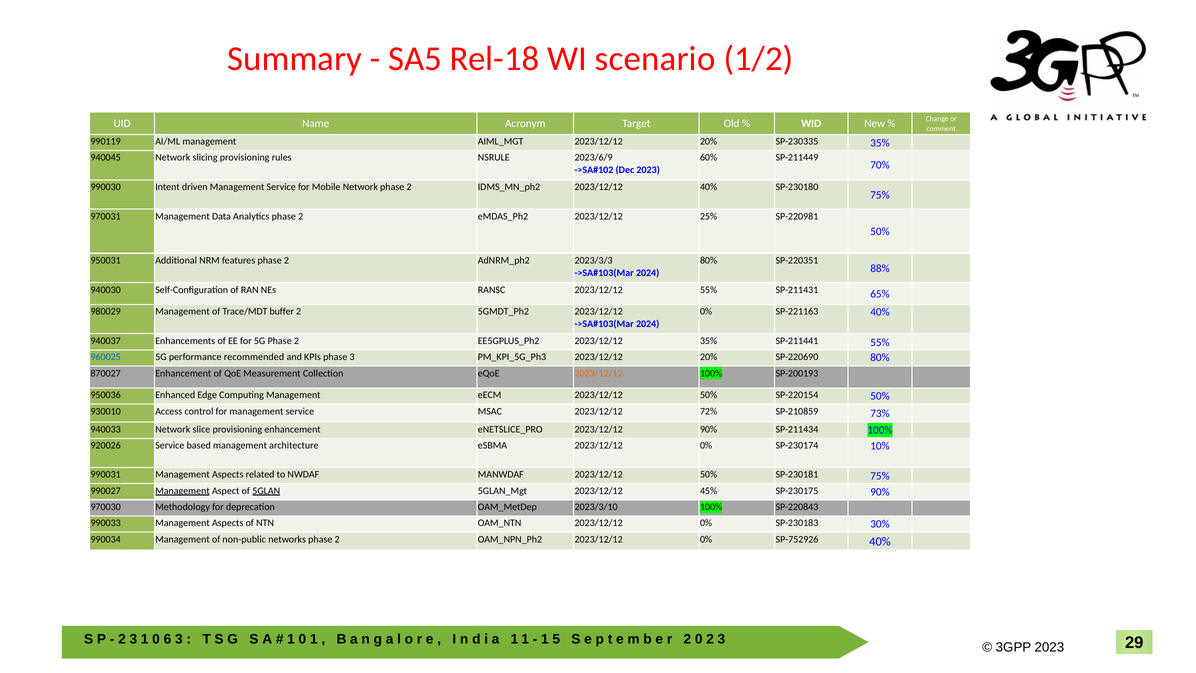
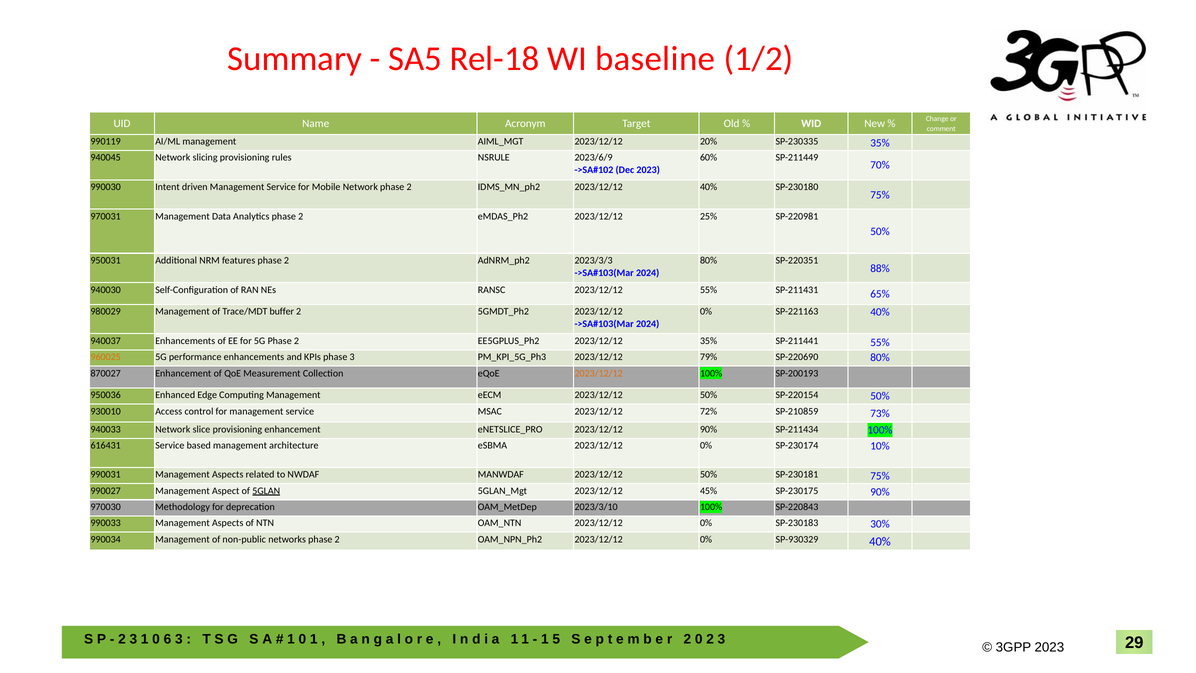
scenario: scenario -> baseline (655, 58)
960025 colour: blue -> orange (106, 357)
performance recommended: recommended -> enhancements (254, 357)
20%: 20% -> 79% (709, 357)
920026: 920026 -> 616431 (106, 445)
Management underline: present -> none (183, 491)
SP-752926: SP-752926 -> SP-930329 (797, 539)
